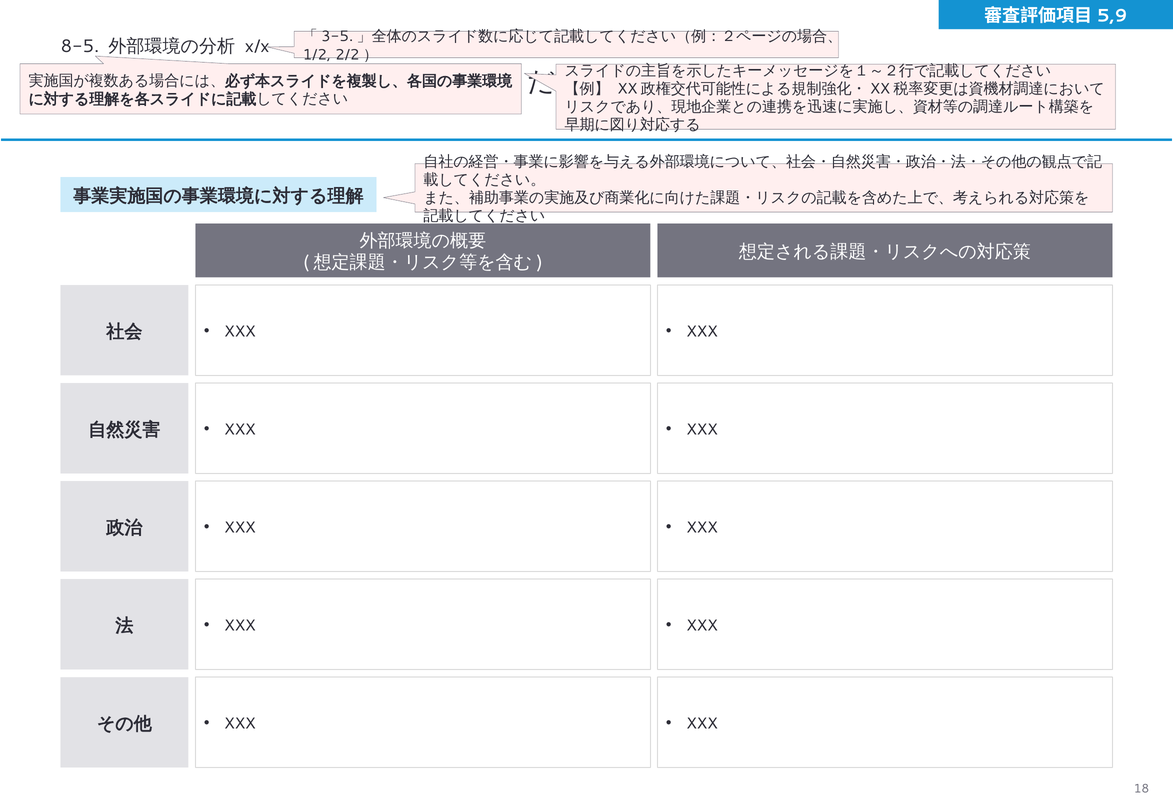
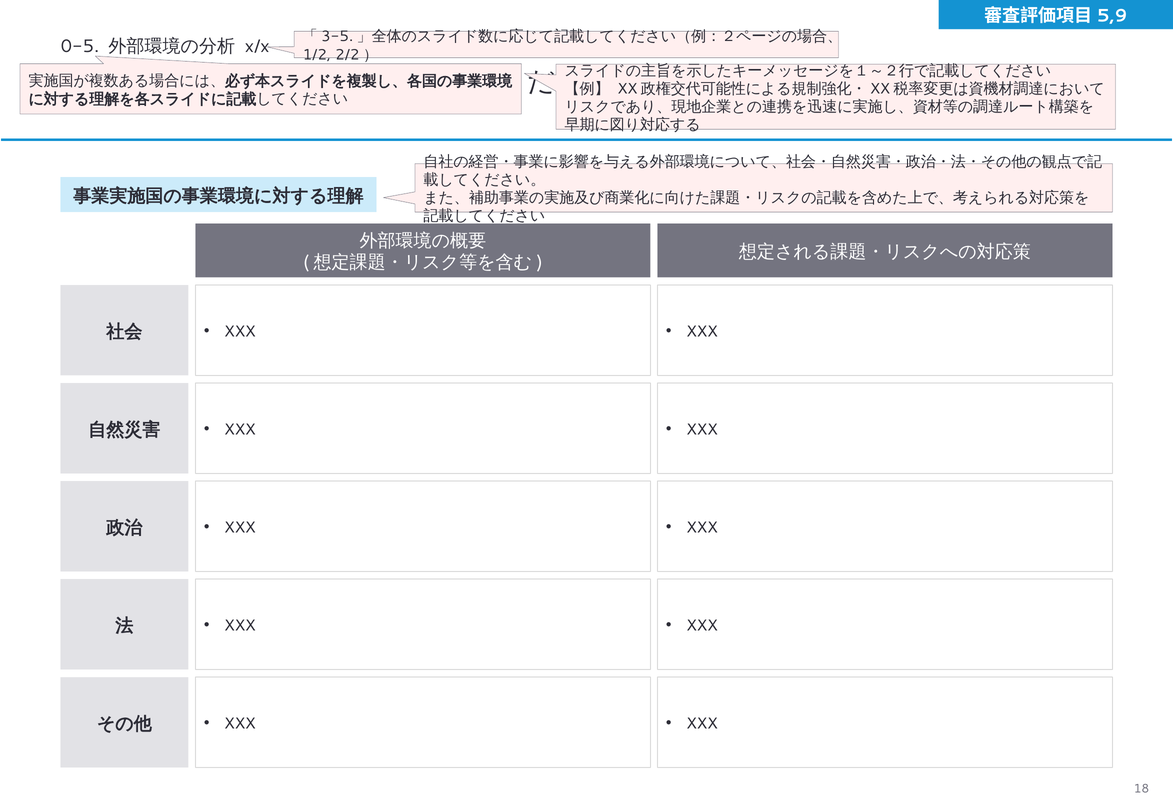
8-5: 8-5 -> 0-5 (80, 46)
